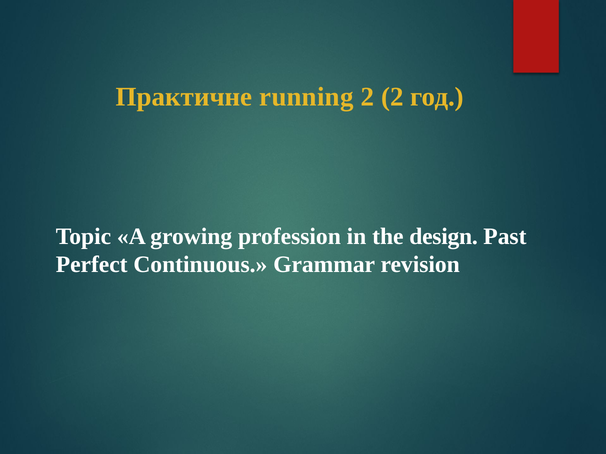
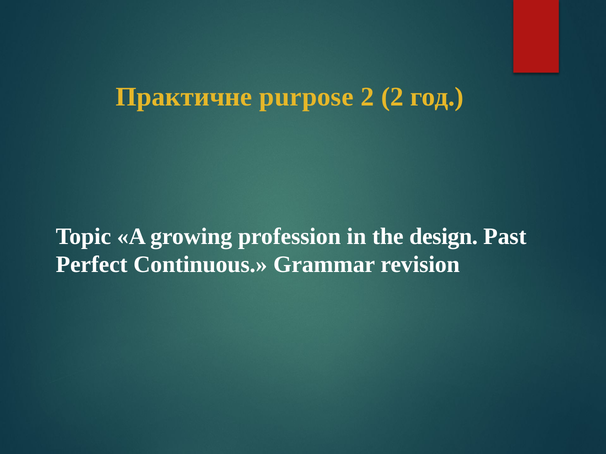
running: running -> purpose (306, 97)
